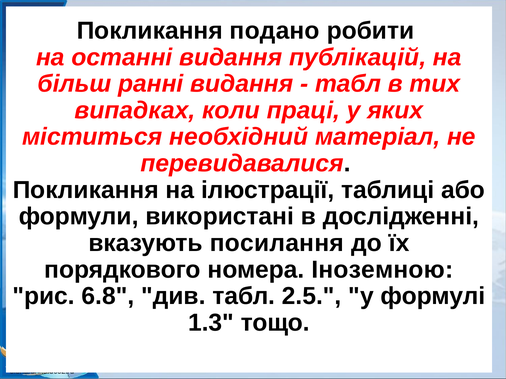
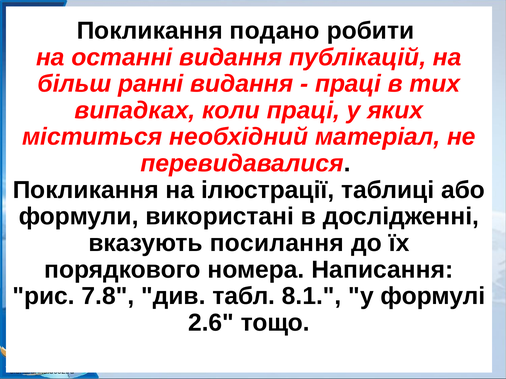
табл: табл -> праці (348, 84)
Іноземною: Іноземною -> Написання (382, 270)
6.8: 6.8 -> 7.8 (108, 296)
2.5: 2.5 -> 8.1 (312, 296)
1.3: 1.3 -> 2.6 (211, 323)
